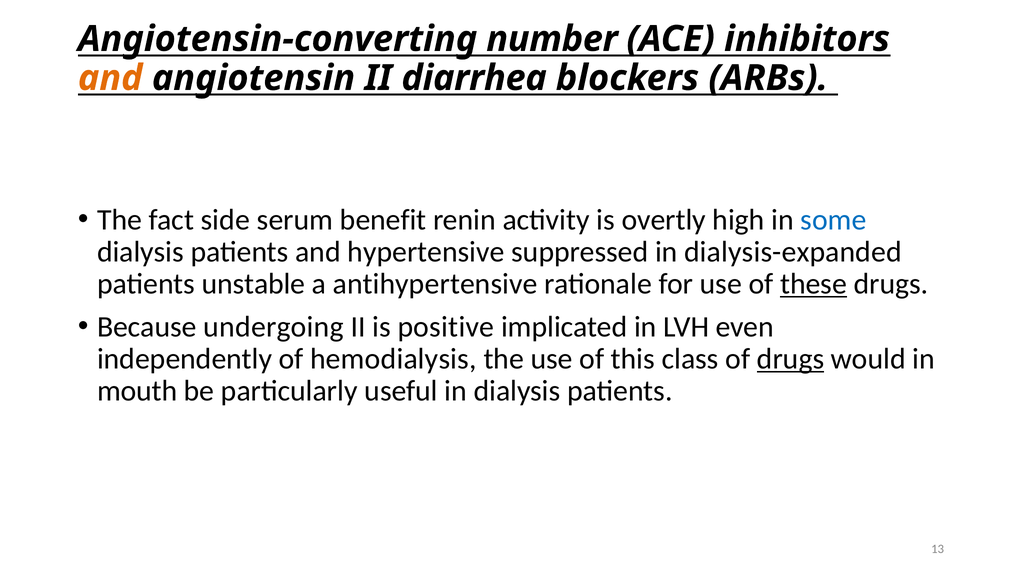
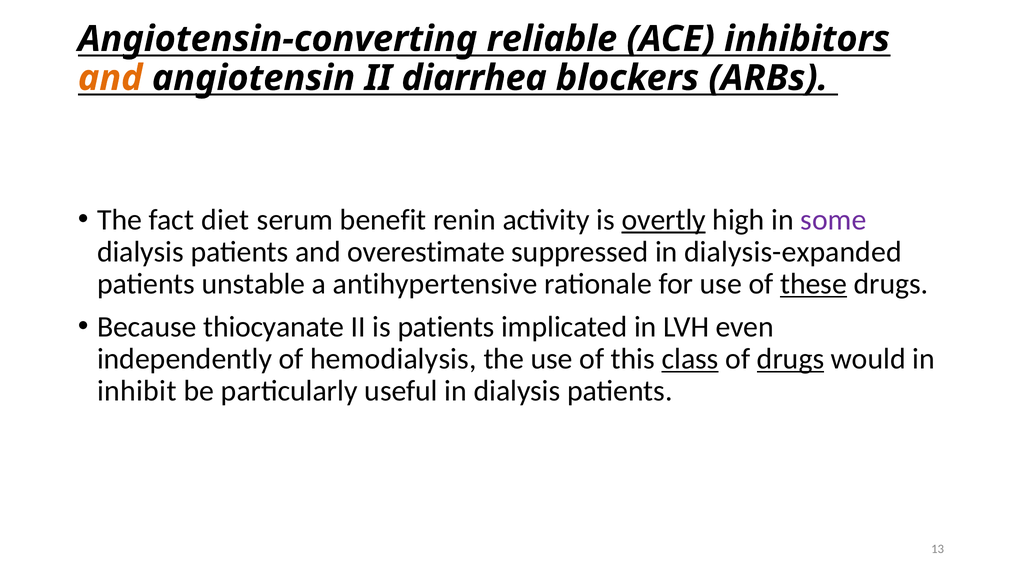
number: number -> reliable (552, 39)
side: side -> diet (225, 220)
overtly underline: none -> present (664, 220)
some colour: blue -> purple (833, 220)
hypertensive: hypertensive -> overestimate (426, 252)
undergoing: undergoing -> thiocyanate (274, 327)
is positive: positive -> patients (446, 327)
class underline: none -> present (690, 359)
mouth: mouth -> inhibit (137, 391)
